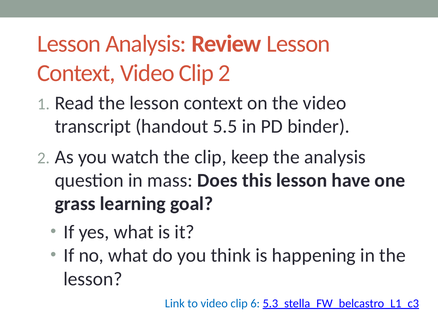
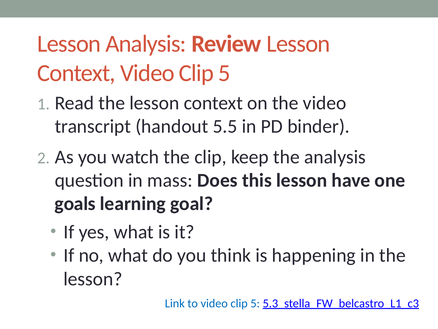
Context Video Clip 2: 2 -> 5 (224, 73)
grass: grass -> goals (75, 204)
to video clip 6: 6 -> 5 (255, 303)
